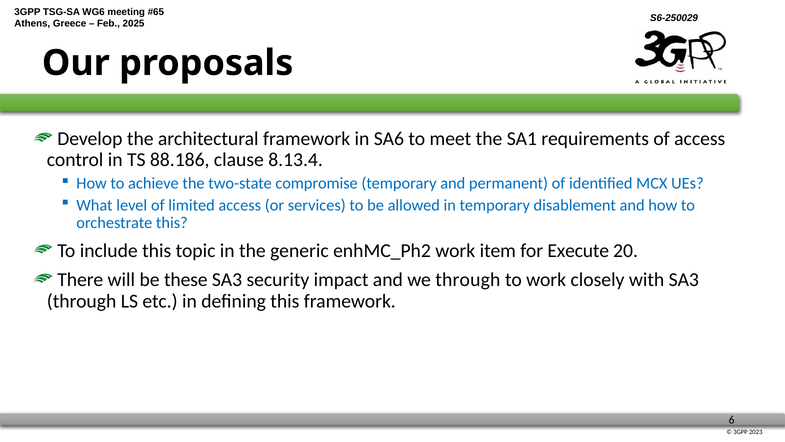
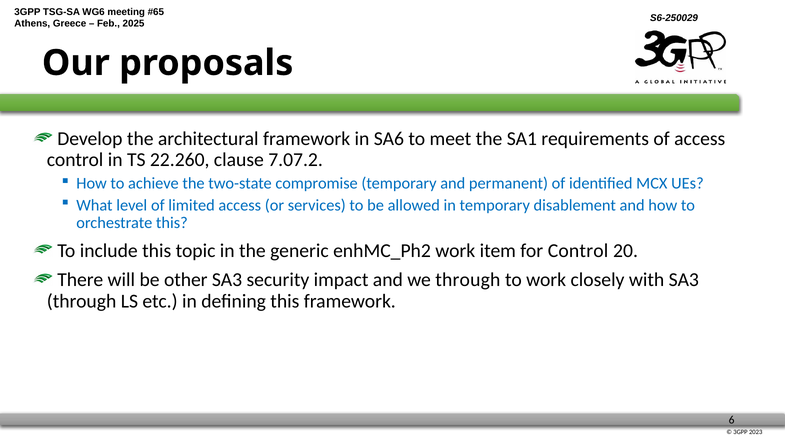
88.186: 88.186 -> 22.260 (180, 160)
8.13.4: 8.13.4 -> 7.07.2 (296, 160)
for Execute: Execute -> Control (578, 250)
these: these -> other (186, 280)
